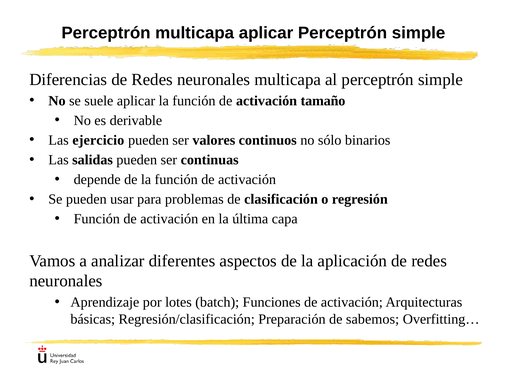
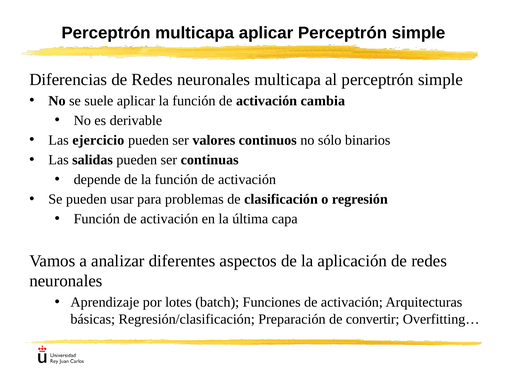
tamaño: tamaño -> cambia (323, 101)
sabemos: sabemos -> convertir (373, 319)
